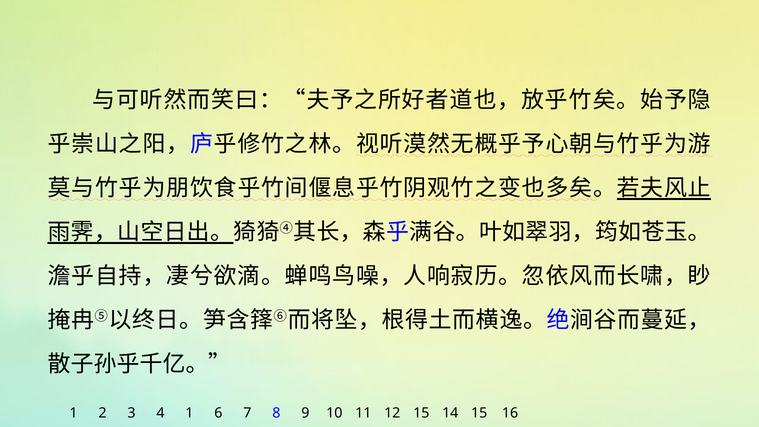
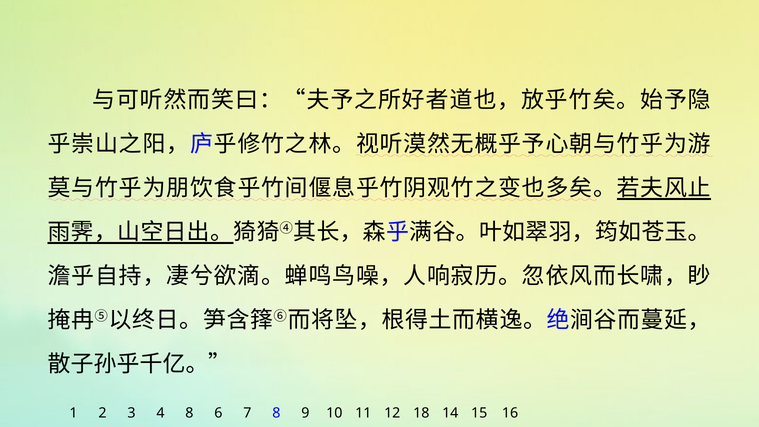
4 1: 1 -> 8 (189, 413)
12 15: 15 -> 18 (421, 413)
